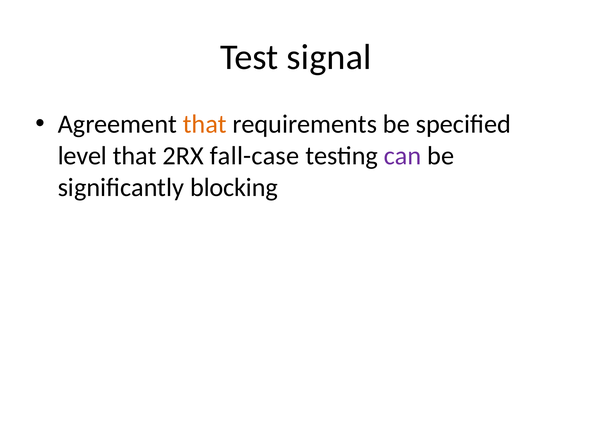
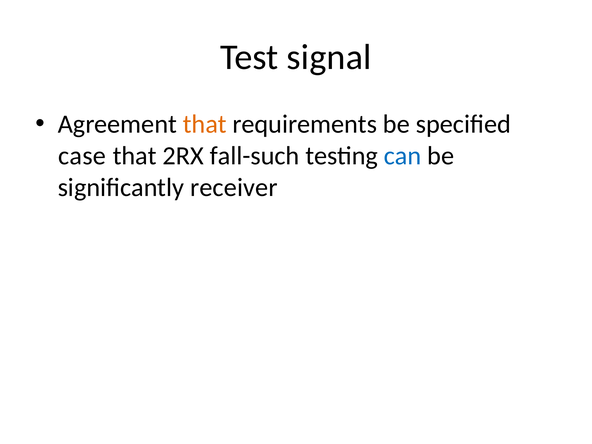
level: level -> case (82, 156)
fall-case: fall-case -> fall-such (255, 156)
can colour: purple -> blue (403, 156)
blocking: blocking -> receiver (234, 187)
